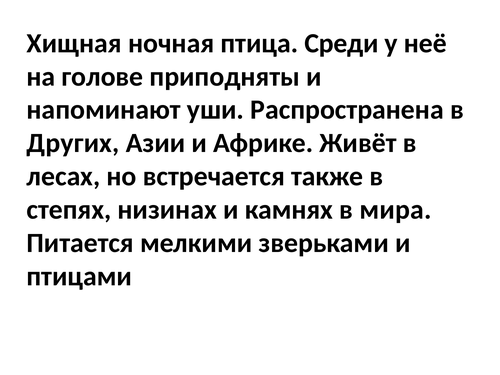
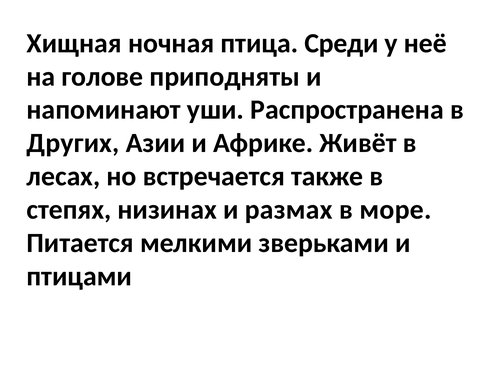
камнях: камнях -> размах (289, 210)
мира: мира -> море (396, 210)
